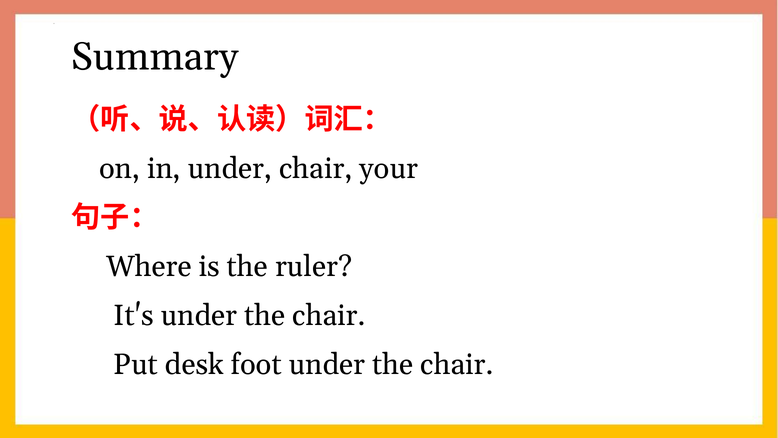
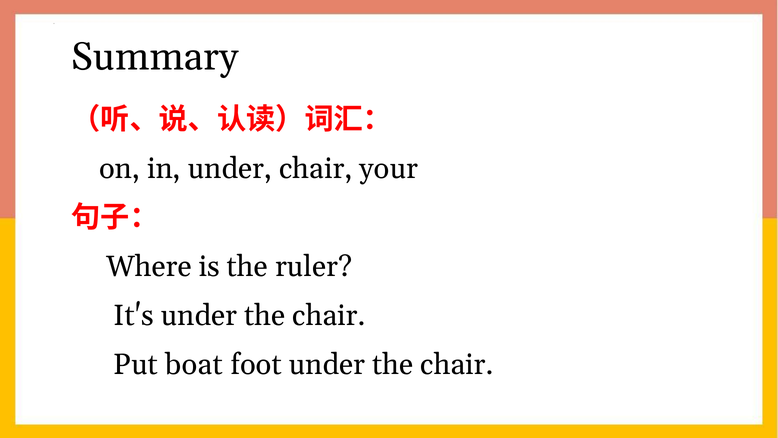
desk: desk -> boat (194, 364)
